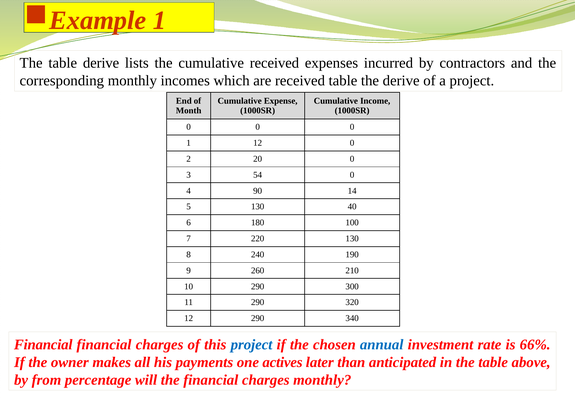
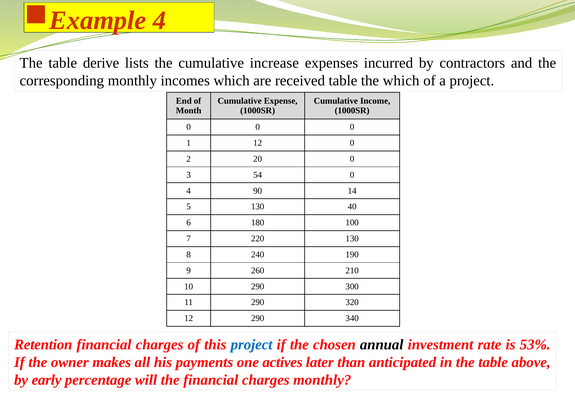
Example 1: 1 -> 4 (160, 20)
cumulative received: received -> increase (274, 63)
the derive: derive -> which (401, 81)
Financial: Financial -> Retention (43, 345)
annual colour: blue -> black (382, 345)
66%: 66% -> 53% (535, 345)
from: from -> early (47, 380)
